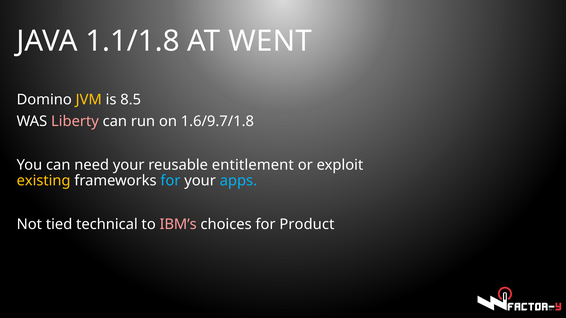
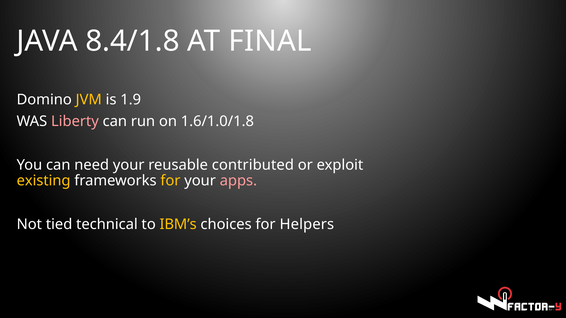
1.1/1.8: 1.1/1.8 -> 8.4/1.8 (132, 41)
WENT: WENT -> FINAL (270, 41)
8.5: 8.5 -> 1.9 (131, 100)
1.6/9.7/1.8: 1.6/9.7/1.8 -> 1.6/1.0/1.8 (217, 122)
entitlement: entitlement -> contributed (253, 165)
for colour: light blue -> yellow (170, 181)
apps colour: light blue -> pink (238, 181)
IBM’s colour: pink -> yellow (178, 225)
Product: Product -> Helpers (307, 225)
